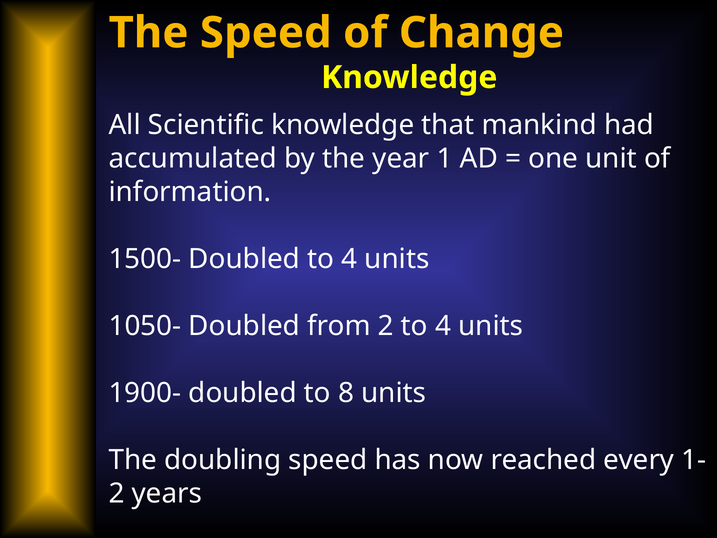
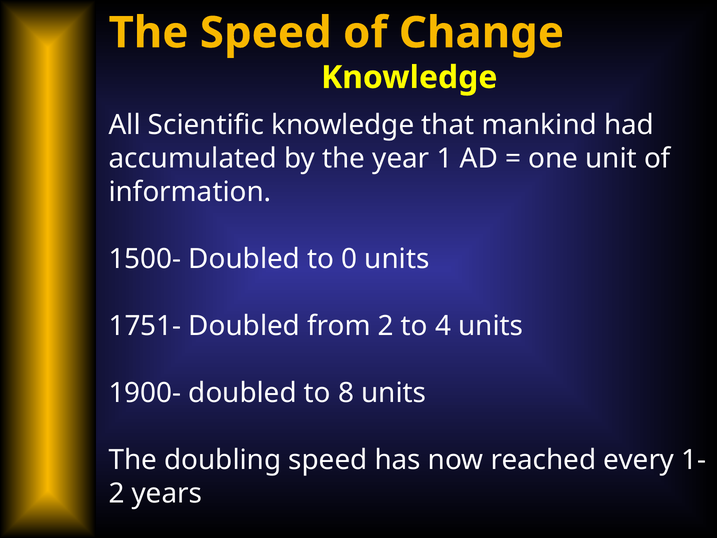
Doubled to 4: 4 -> 0 (349, 259)
1050-: 1050- -> 1751- (145, 326)
